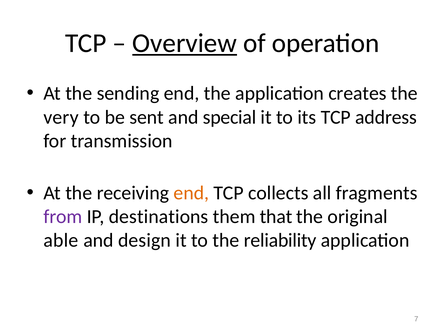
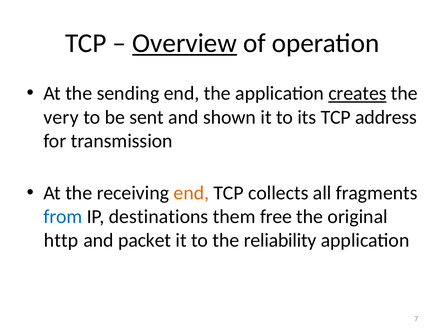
creates underline: none -> present (357, 93)
special: special -> shown (230, 117)
from colour: purple -> blue (63, 217)
that: that -> free (276, 217)
able: able -> http (61, 240)
design: design -> packet (145, 240)
